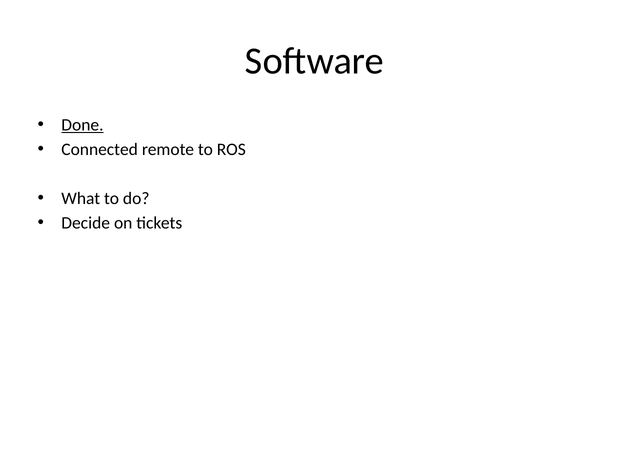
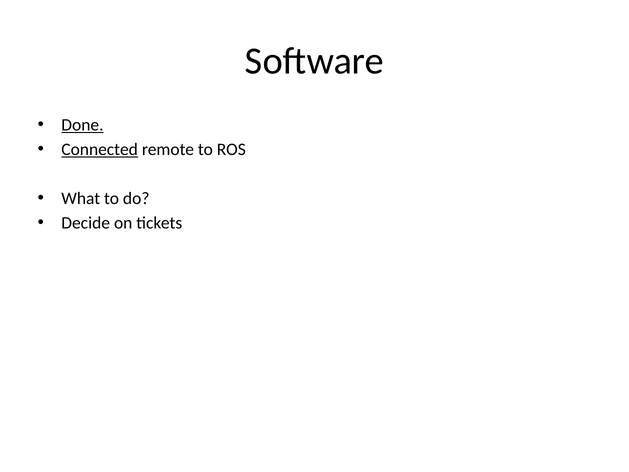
Connected underline: none -> present (100, 149)
